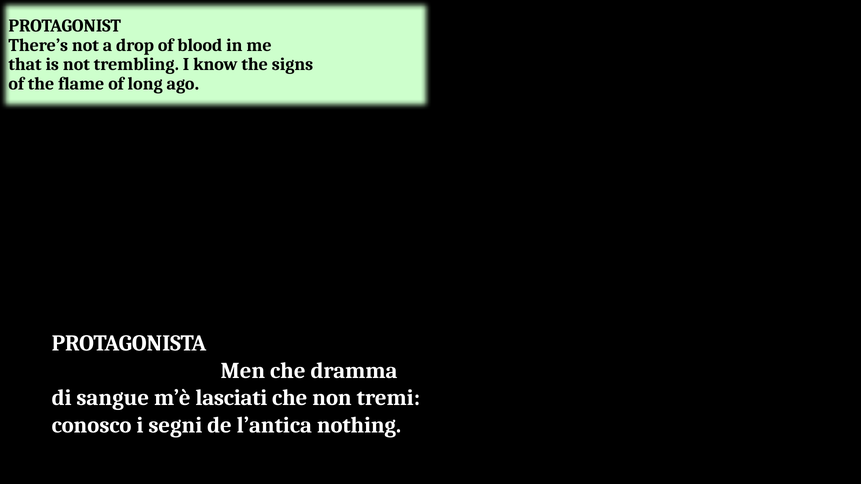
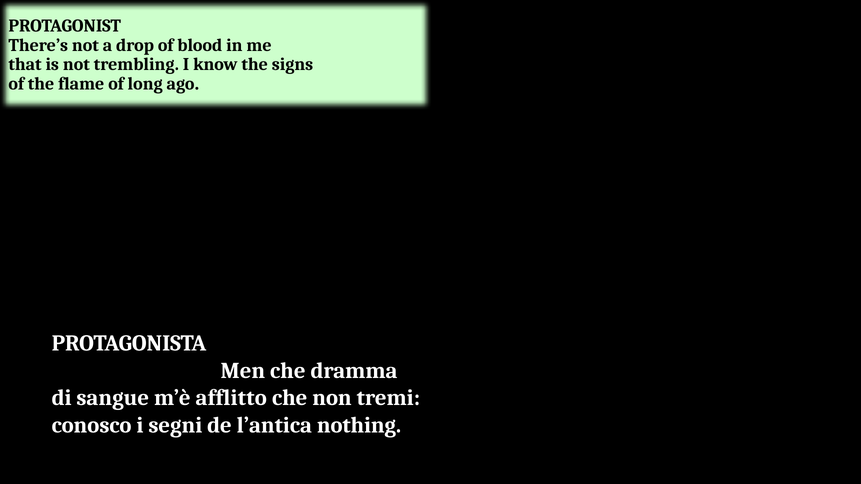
lasciati: lasciati -> afflitto (231, 398)
